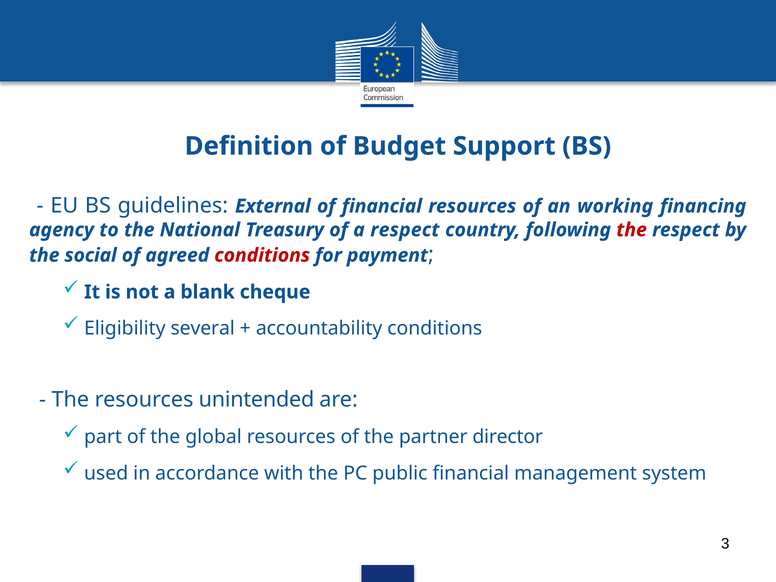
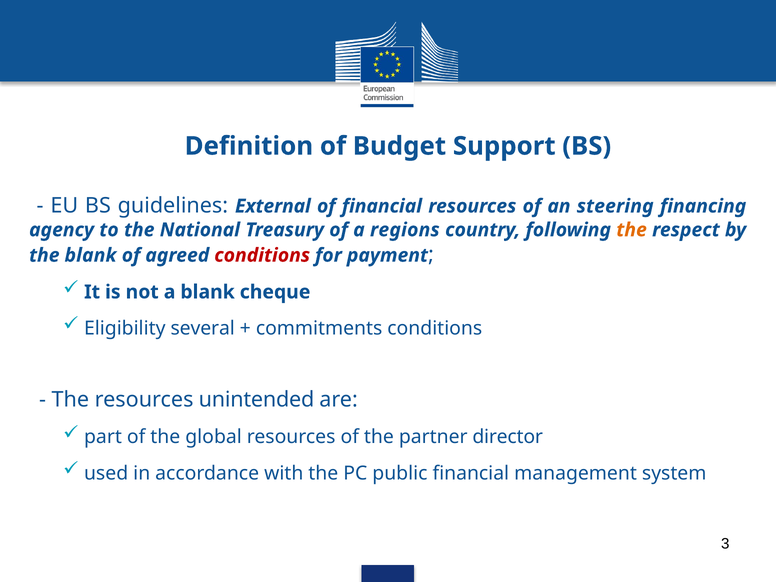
working: working -> steering (615, 206)
a respect: respect -> regions (405, 230)
the colour: red -> orange (632, 230)
the social: social -> blank (91, 255)
accountability: accountability -> commitments (319, 328)
